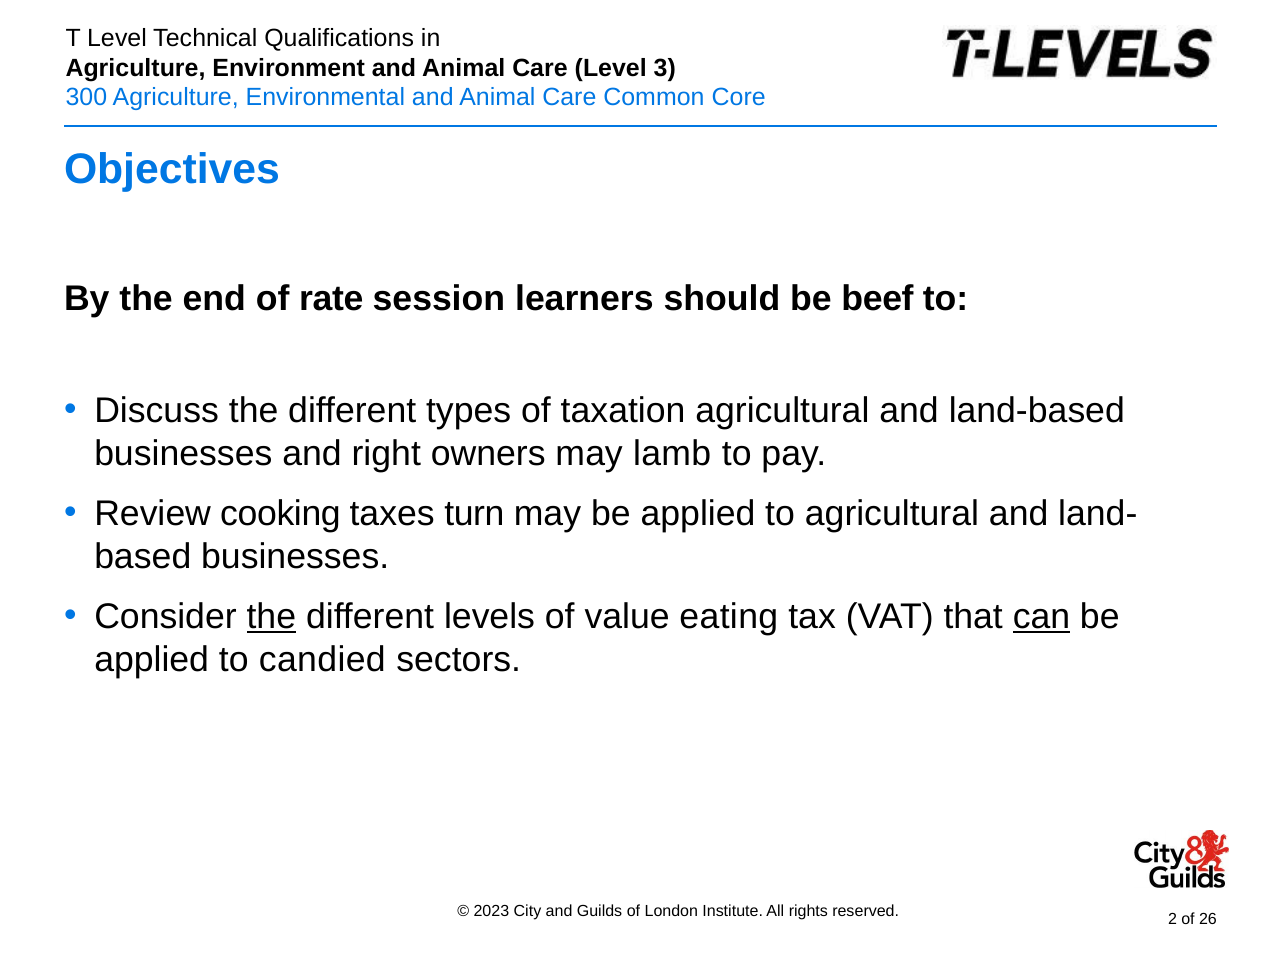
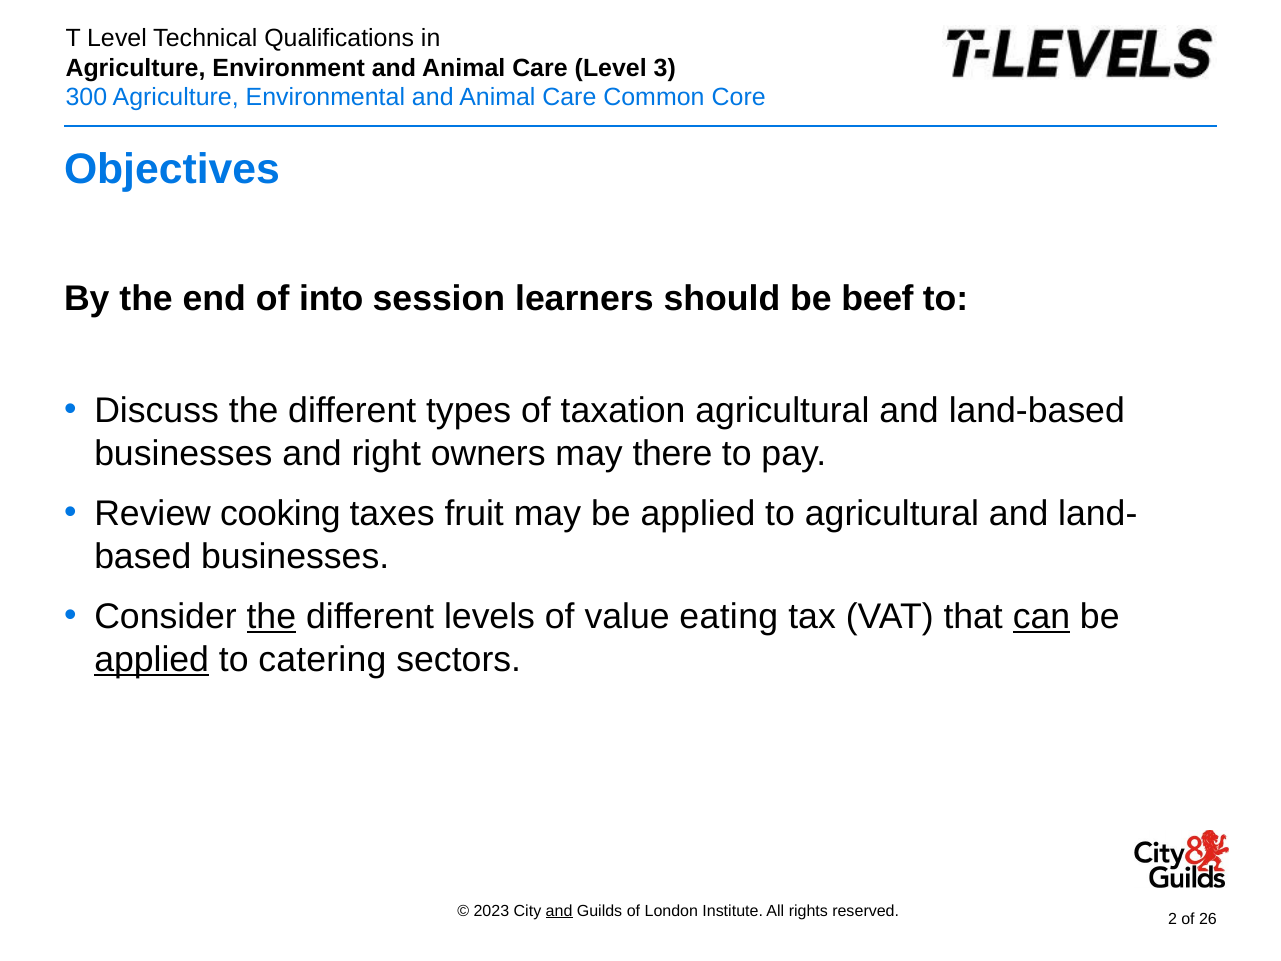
rate: rate -> into (331, 298)
lamb: lamb -> there (672, 453)
turn: turn -> fruit (474, 514)
applied underline: none -> present (152, 660)
candied: candied -> catering (322, 660)
and underline: none -> present (559, 911)
